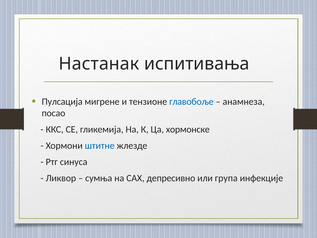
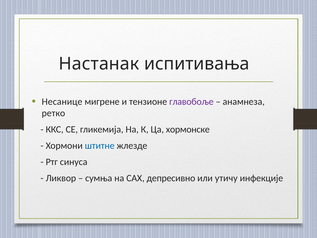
Пулсација: Пулсација -> Несанице (62, 101)
главобоље colour: blue -> purple (191, 101)
пoсao: пoсao -> ретко (53, 113)
група: група -> утичу (226, 178)
